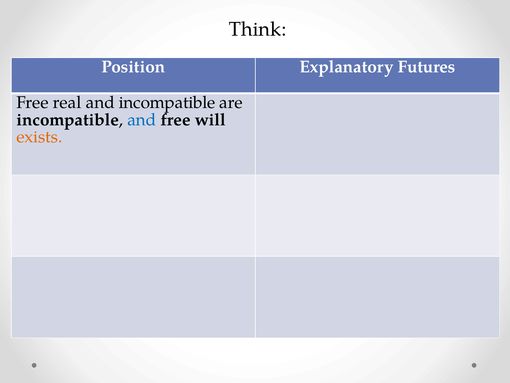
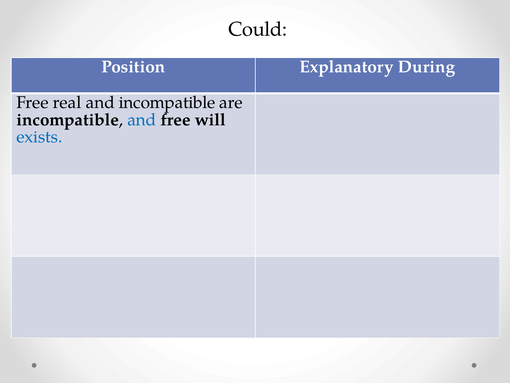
Think: Think -> Could (258, 29)
Futures: Futures -> During (427, 67)
exists colour: orange -> blue (39, 137)
